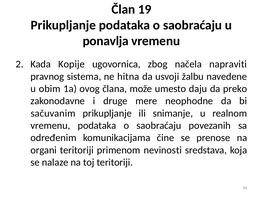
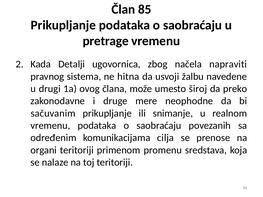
19: 19 -> 85 (145, 9)
ponavlja: ponavlja -> pretrage (106, 41)
Kopije: Kopije -> Detalji (72, 64)
obim: obim -> drugi (50, 89)
daju: daju -> široj (198, 89)
čine: čine -> cilja (166, 138)
nevinosti: nevinosti -> promenu (163, 150)
